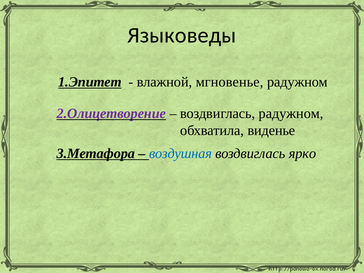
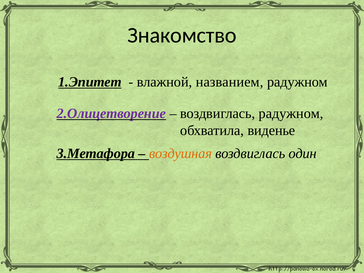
Языковеды: Языковеды -> Знакомство (182, 35)
мгновенье: мгновенье -> названием (230, 82)
воздушная colour: blue -> orange (180, 153)
ярко: ярко -> один (303, 153)
